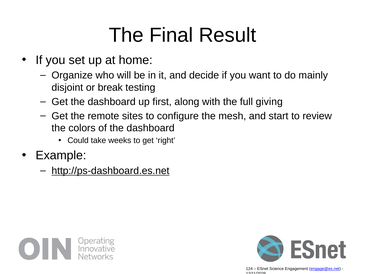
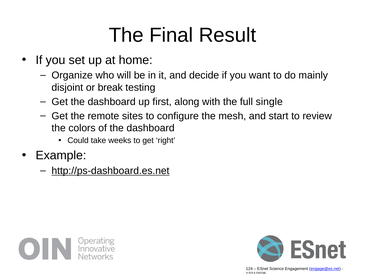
giving: giving -> single (269, 102)
